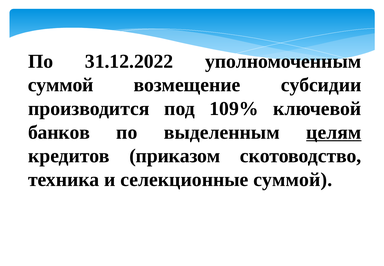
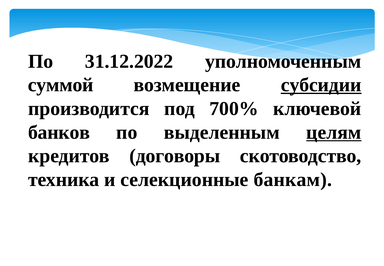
субсидии underline: none -> present (321, 85)
109%: 109% -> 700% (234, 109)
приказом: приказом -> договоры (175, 156)
селекционные суммой: суммой -> банкам (293, 179)
